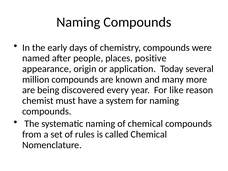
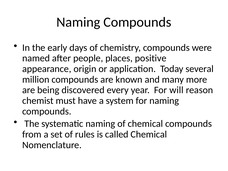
like: like -> will (176, 90)
